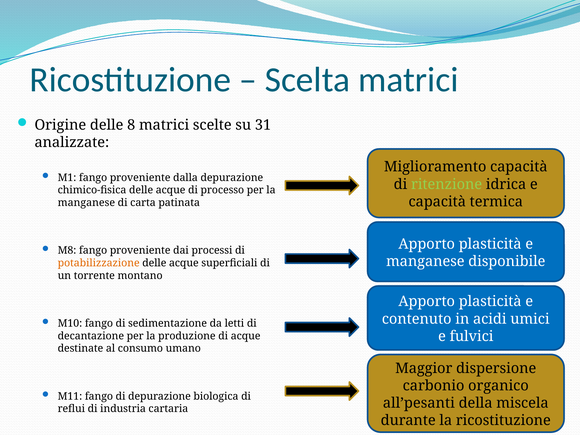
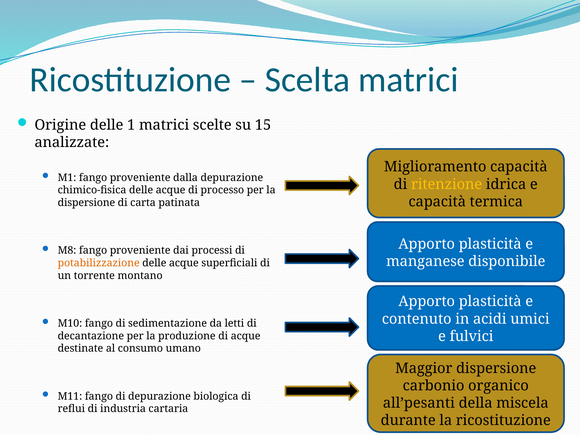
8: 8 -> 1 (131, 125)
31: 31 -> 15 (263, 125)
ritenzione colour: light green -> yellow (447, 184)
manganese: manganese -> dispersione (86, 203)
